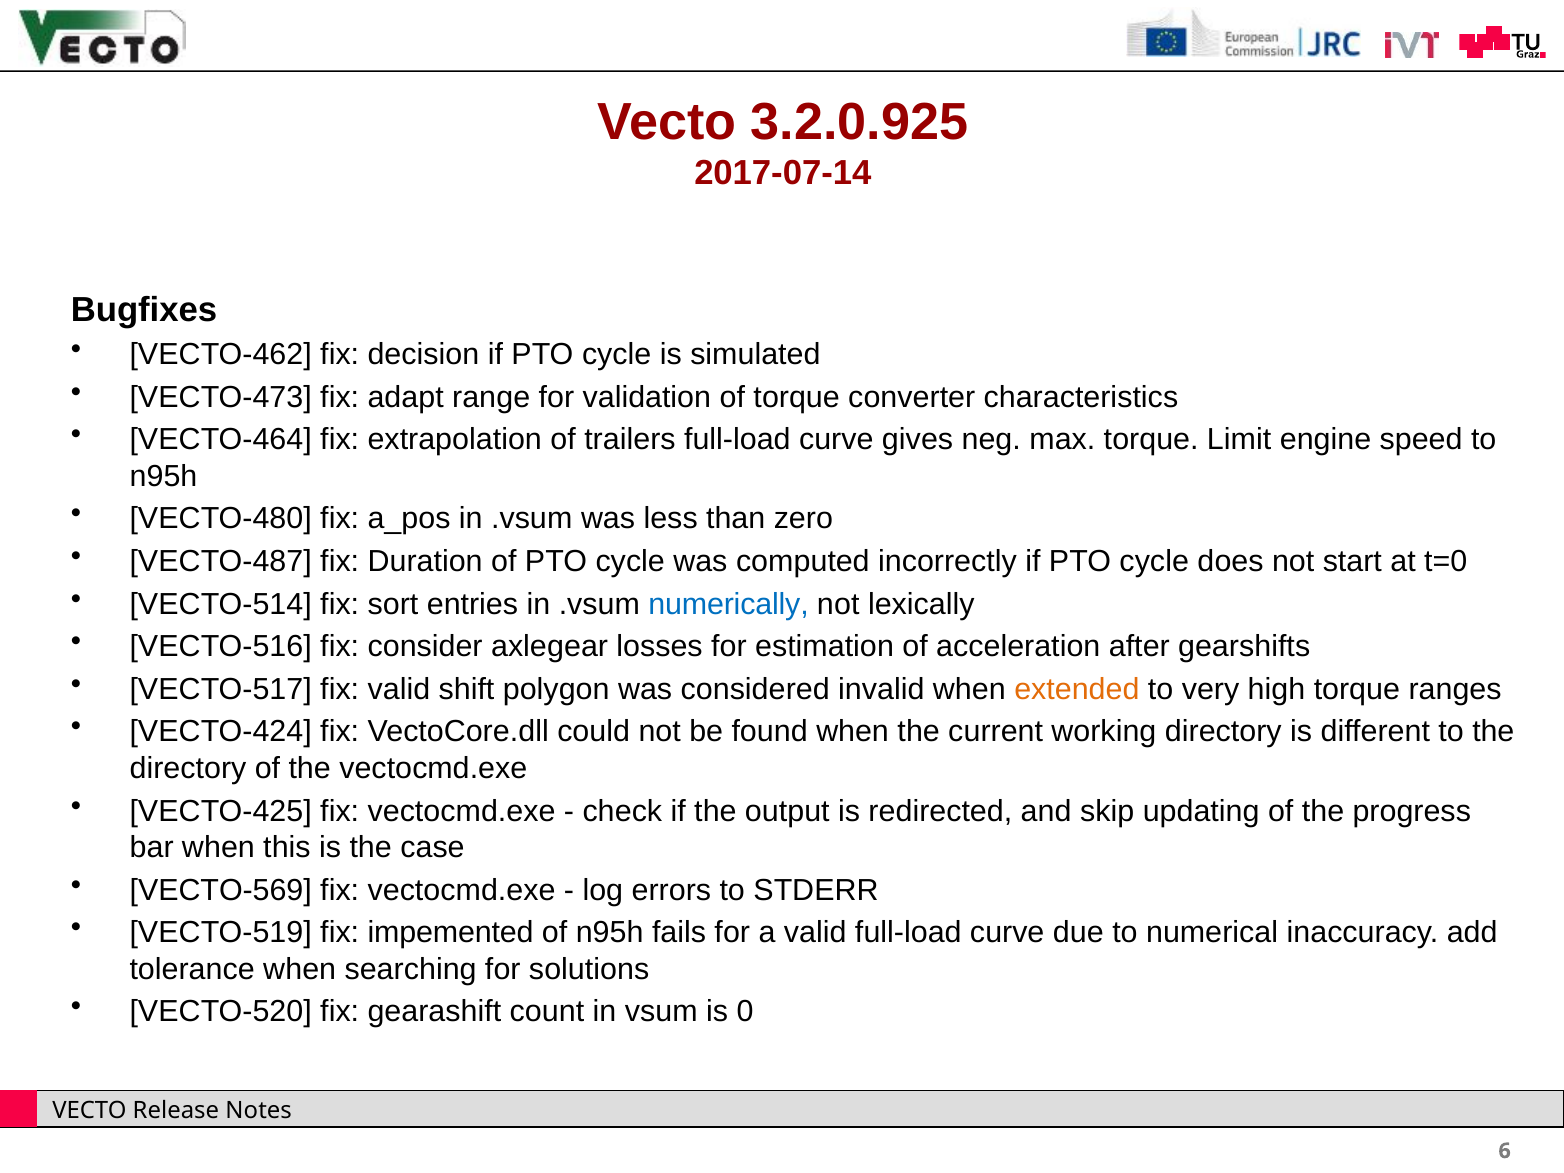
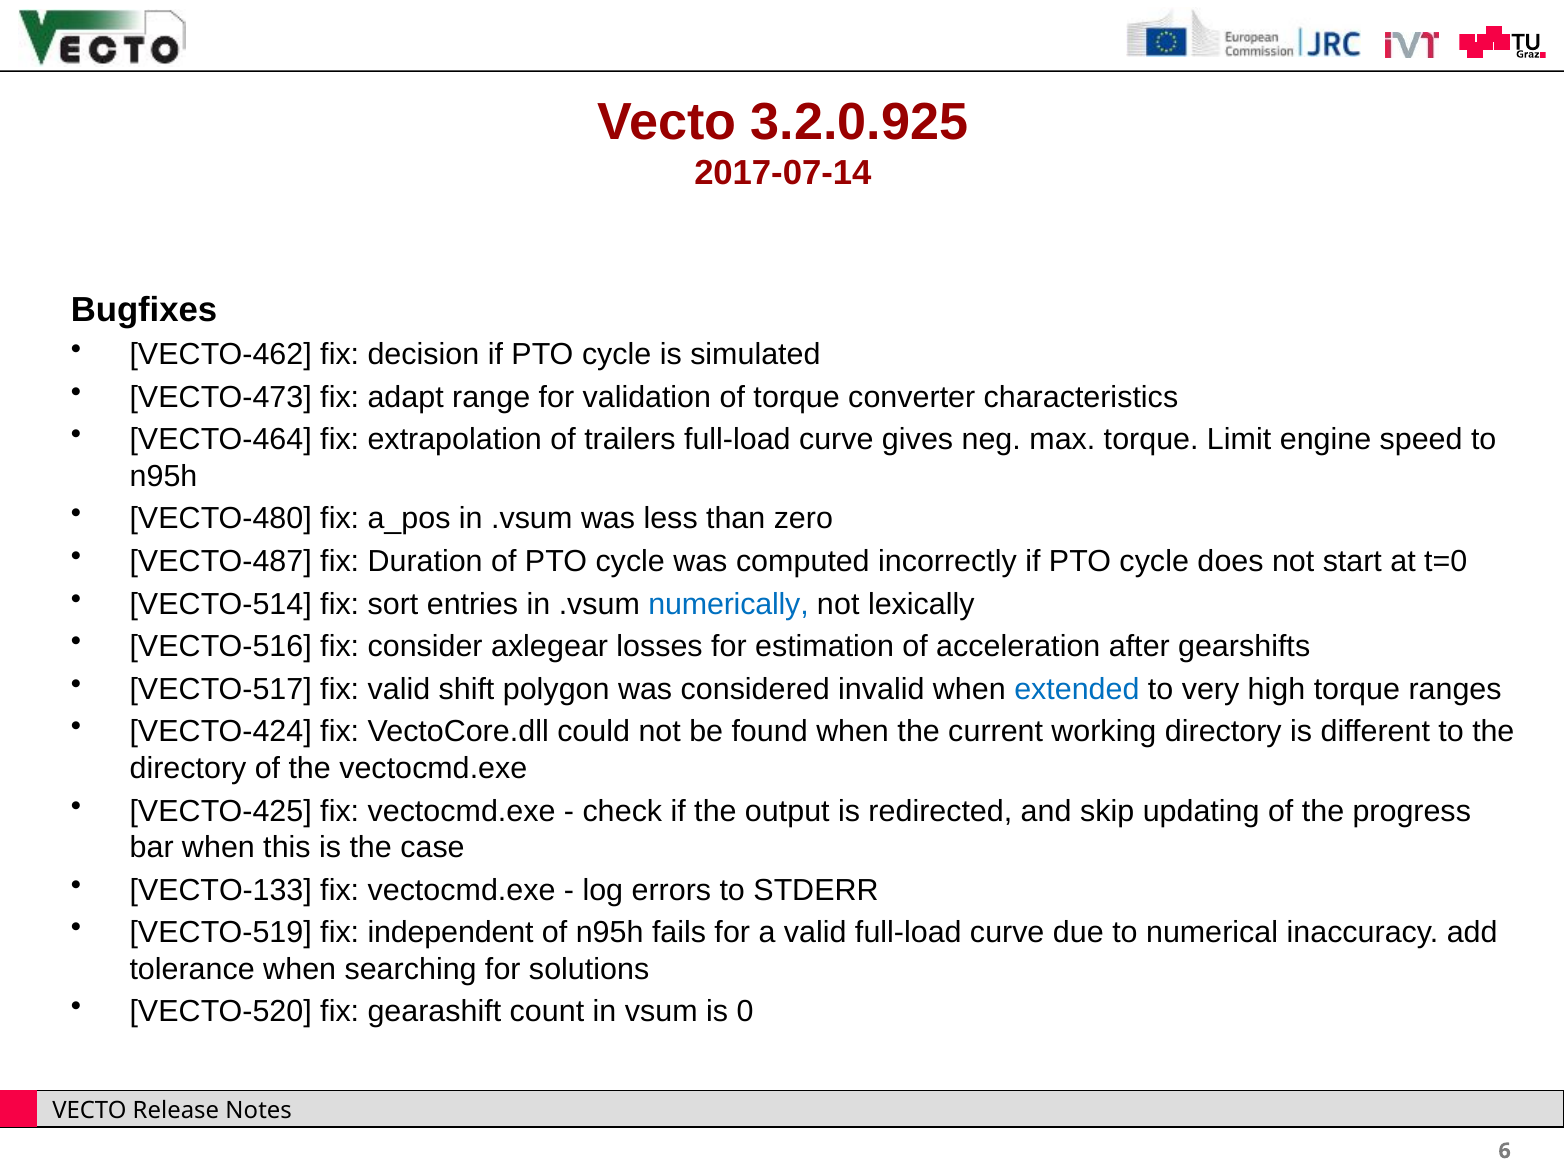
extended colour: orange -> blue (1077, 689)
VECTO-569: VECTO-569 -> VECTO-133 (221, 890)
impemented: impemented -> independent (451, 933)
